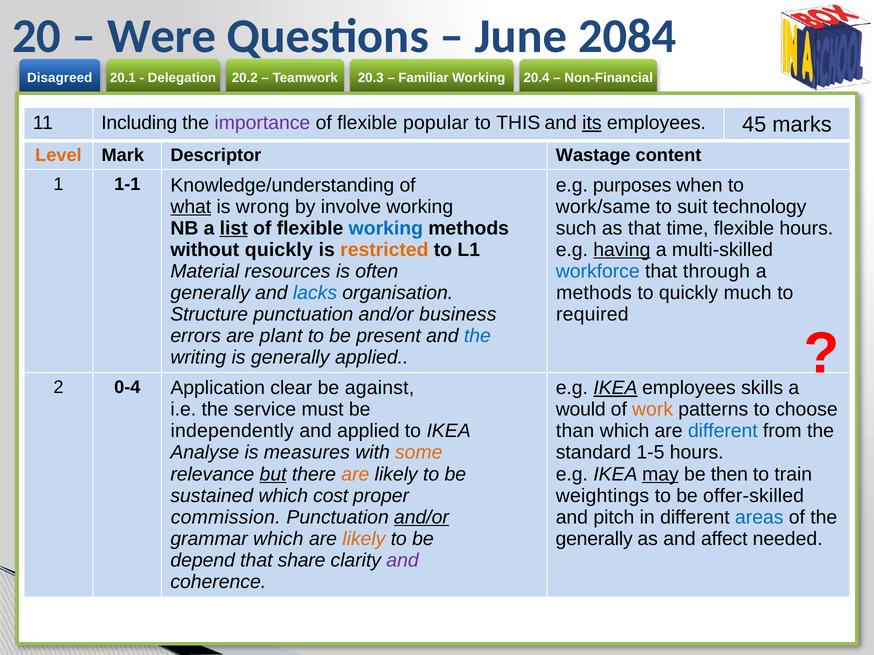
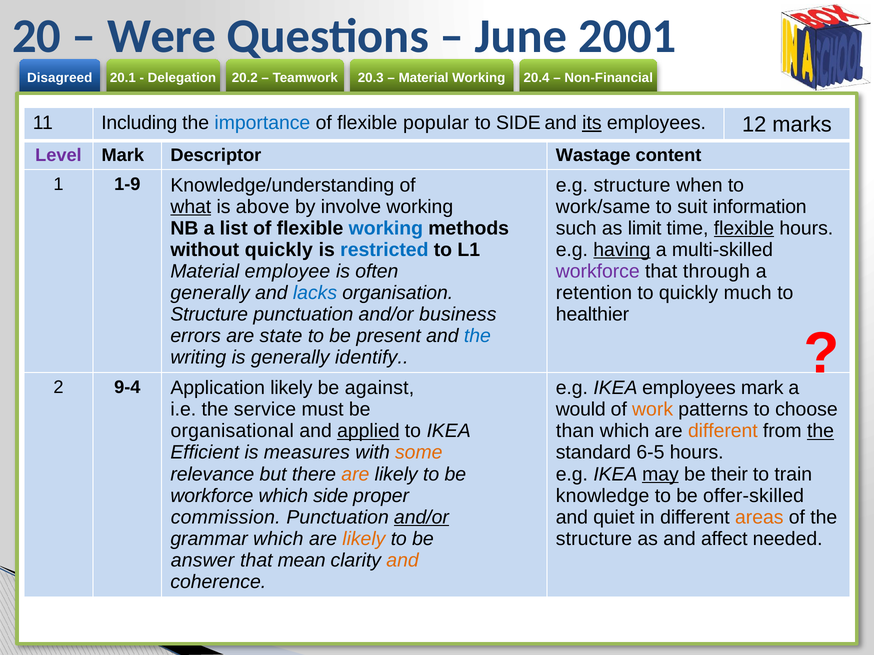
2084: 2084 -> 2001 (627, 36)
Familiar: Familiar -> Material (424, 78)
importance colour: purple -> blue (262, 123)
to THIS: THIS -> SIDE (518, 123)
45: 45 -> 12 (754, 124)
Level colour: orange -> purple (58, 156)
1-1: 1-1 -> 1-9 (127, 185)
e.g purposes: purposes -> structure (632, 185)
wrong: wrong -> above (263, 207)
technology: technology -> information (760, 207)
list underline: present -> none (234, 228)
as that: that -> limit (645, 228)
flexible underline: none -> present (744, 228)
restricted colour: orange -> blue (384, 250)
resources: resources -> employee (287, 272)
workforce colour: blue -> purple (598, 272)
methods: methods -> retention (594, 293)
required: required -> healthier (593, 315)
plant: plant -> state (281, 336)
generally applied: applied -> identify (372, 358)
0-4: 0-4 -> 9-4 (127, 388)
Application clear: clear -> likely (291, 388)
IKEA underline: present -> none (615, 388)
employees skills: skills -> mark (762, 388)
independently: independently -> organisational (232, 431)
applied underline: none -> present (368, 431)
different colour: blue -> orange (723, 431)
the underline: none -> present (820, 431)
Analyse: Analyse -> Efficient (205, 453)
1-5: 1-5 -> 6-5 (650, 453)
but underline: present -> none (273, 475)
then: then -> their (729, 475)
sustained: sustained -> workforce (212, 496)
which cost: cost -> side (331, 496)
weightings: weightings -> knowledge (603, 496)
pitch: pitch -> quiet (614, 518)
areas colour: blue -> orange (759, 518)
generally: generally -> structure (594, 539)
depend: depend -> answer (203, 561)
share: share -> mean (302, 561)
and colour: purple -> orange (403, 561)
